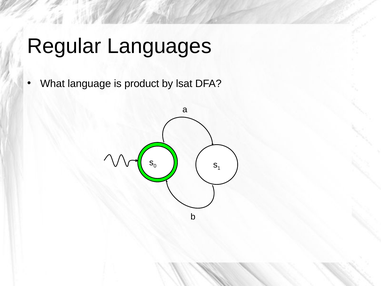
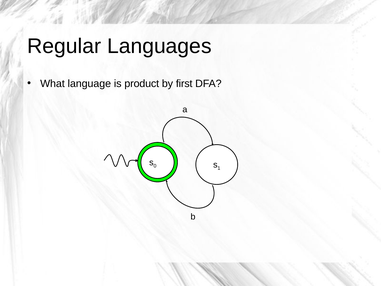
lsat: lsat -> first (184, 83)
